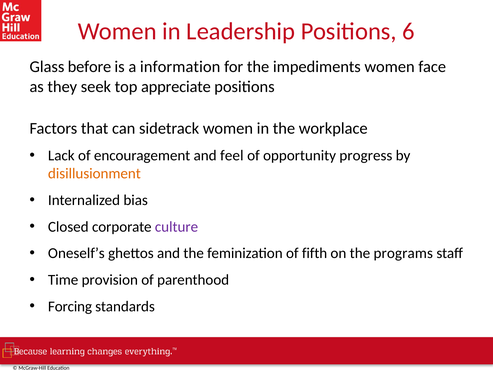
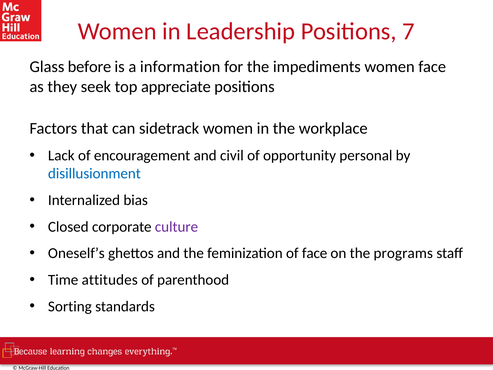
6: 6 -> 7 (409, 31)
feel: feel -> civil (232, 155)
progress: progress -> personal (366, 155)
disillusionment colour: orange -> blue (94, 174)
of fifth: fifth -> face (315, 253)
provision: provision -> attitudes (110, 280)
Forcing: Forcing -> Sorting (70, 306)
